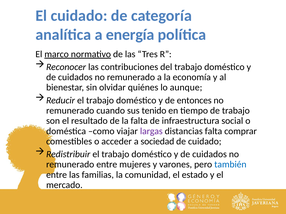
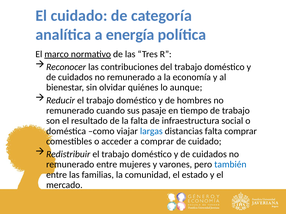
entonces: entonces -> hombres (194, 101)
tenido: tenido -> pasaje (154, 111)
largas colour: purple -> blue (151, 131)
a sociedad: sociedad -> comprar (157, 142)
